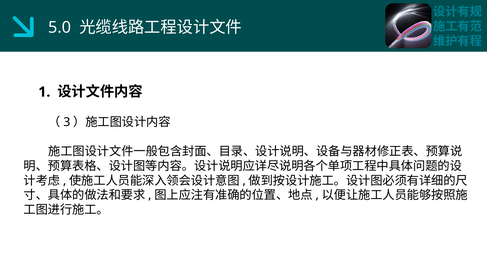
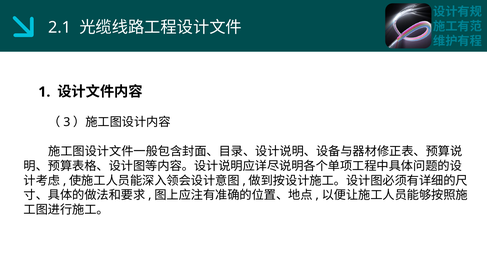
5.0: 5.0 -> 2.1 (60, 28)
